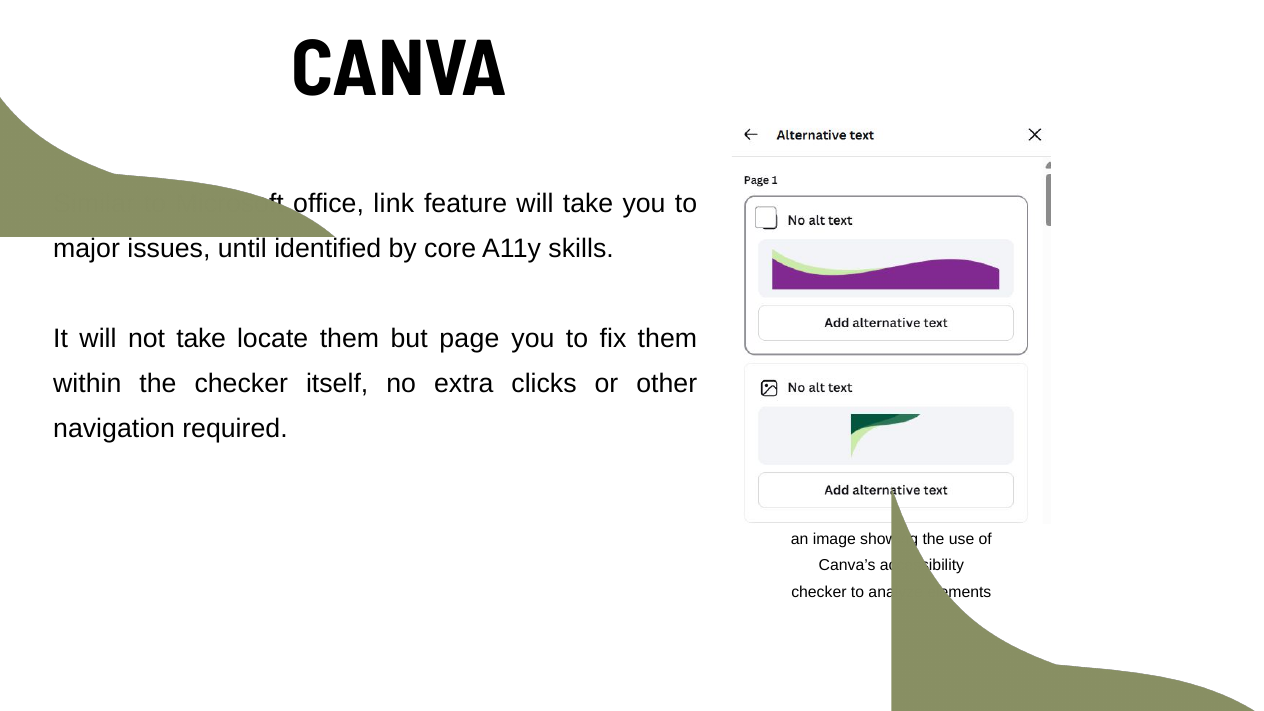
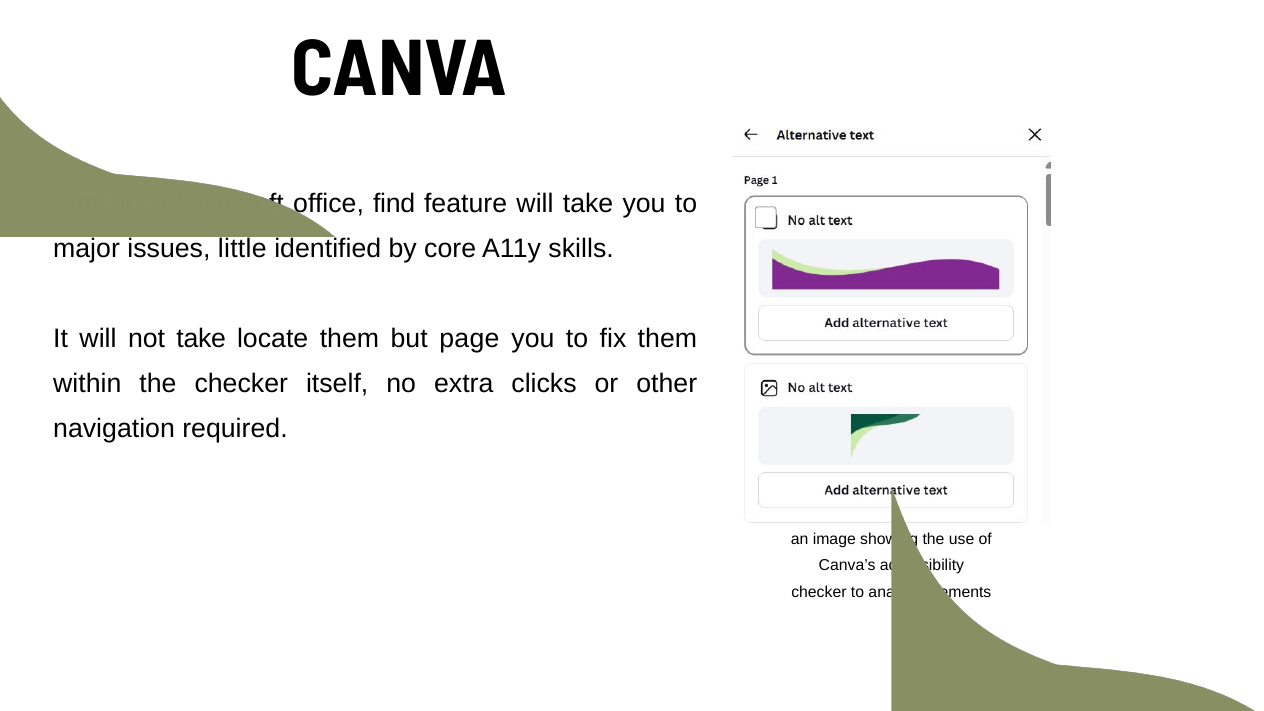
link: link -> find (394, 204)
until: until -> little (242, 249)
